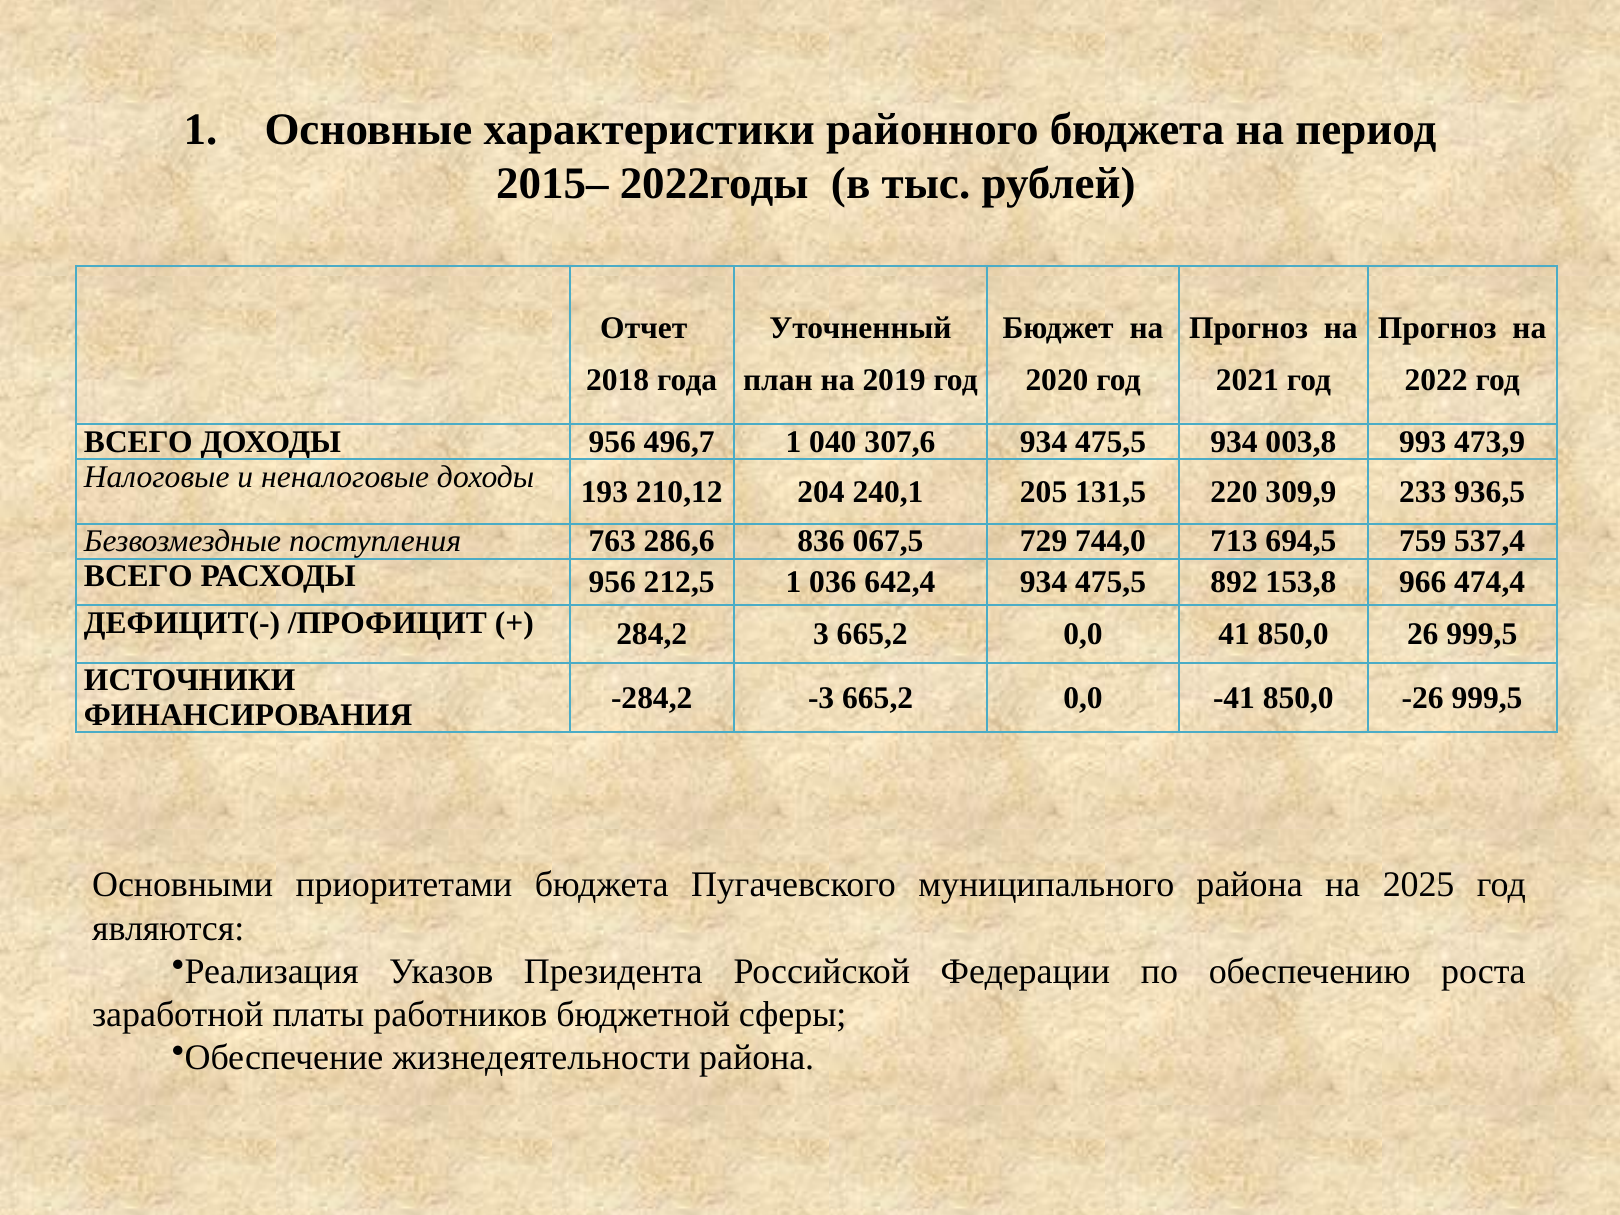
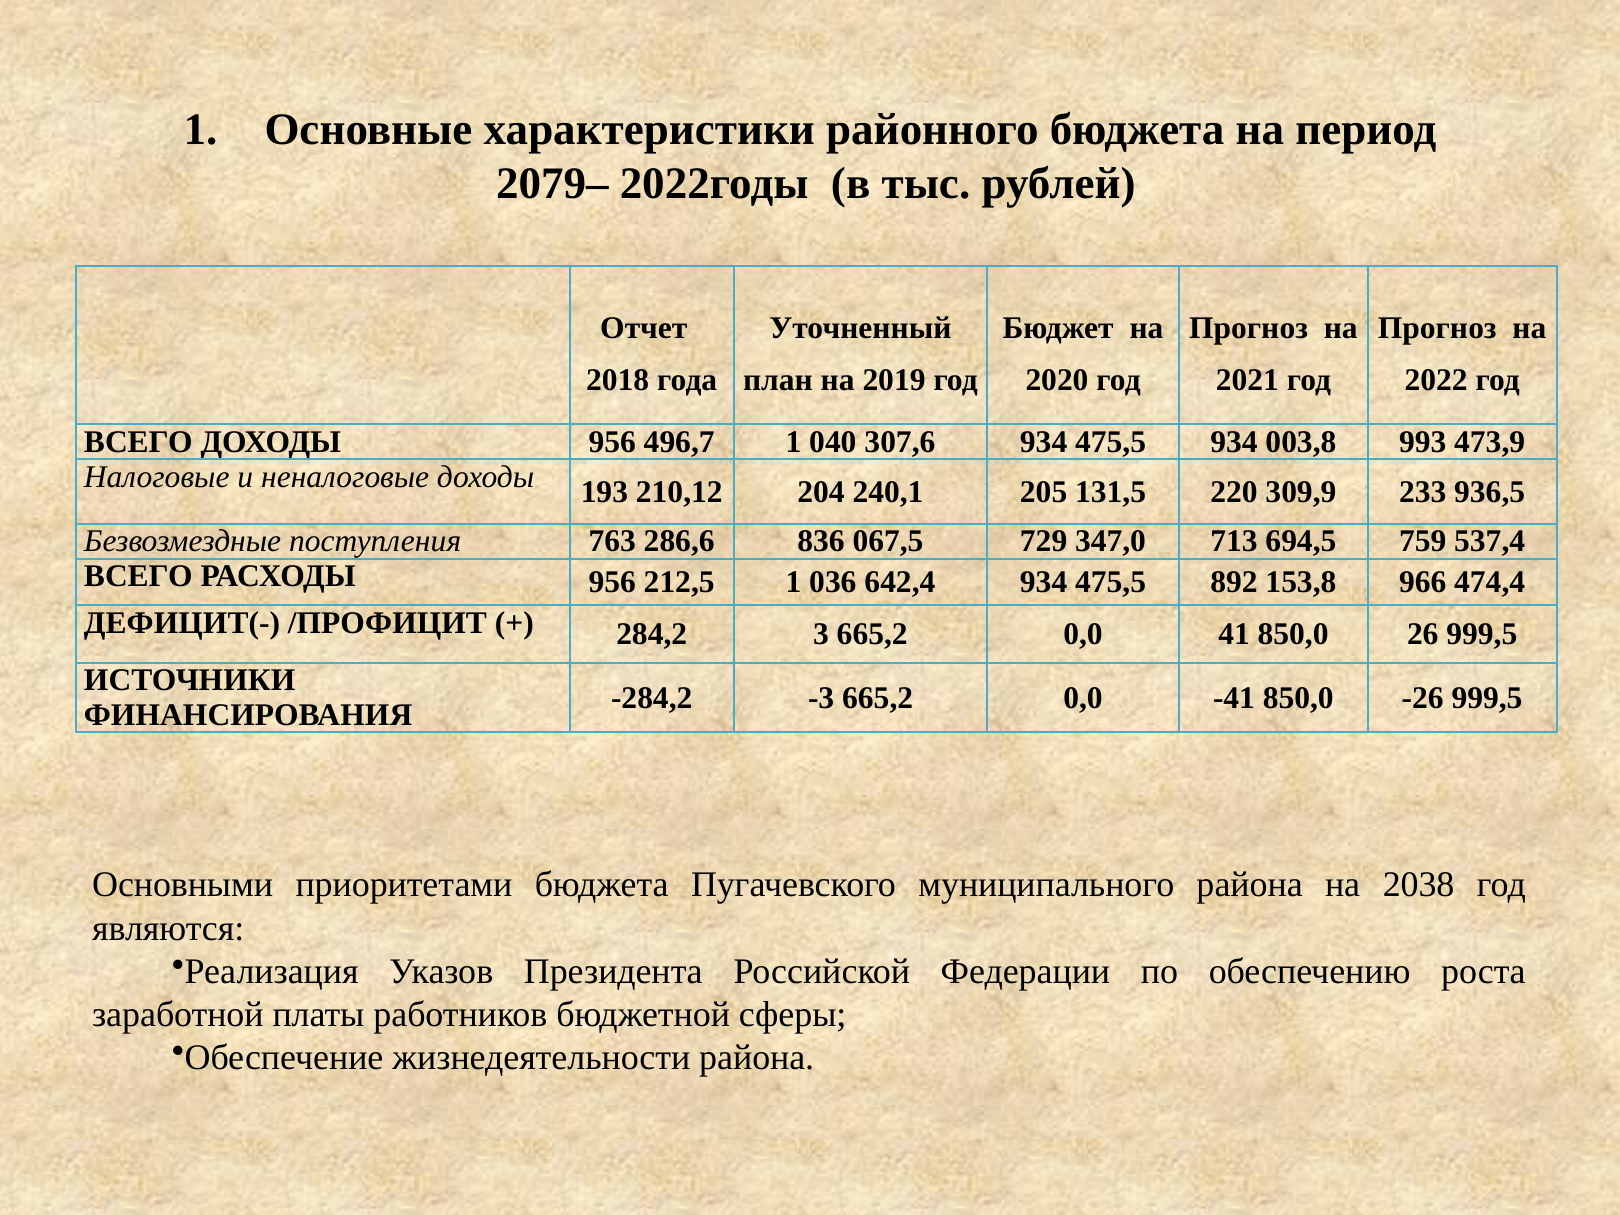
2015–: 2015– -> 2079– (552, 183)
744,0: 744,0 -> 347,0 (1111, 541)
2025: 2025 -> 2038 (1419, 885)
